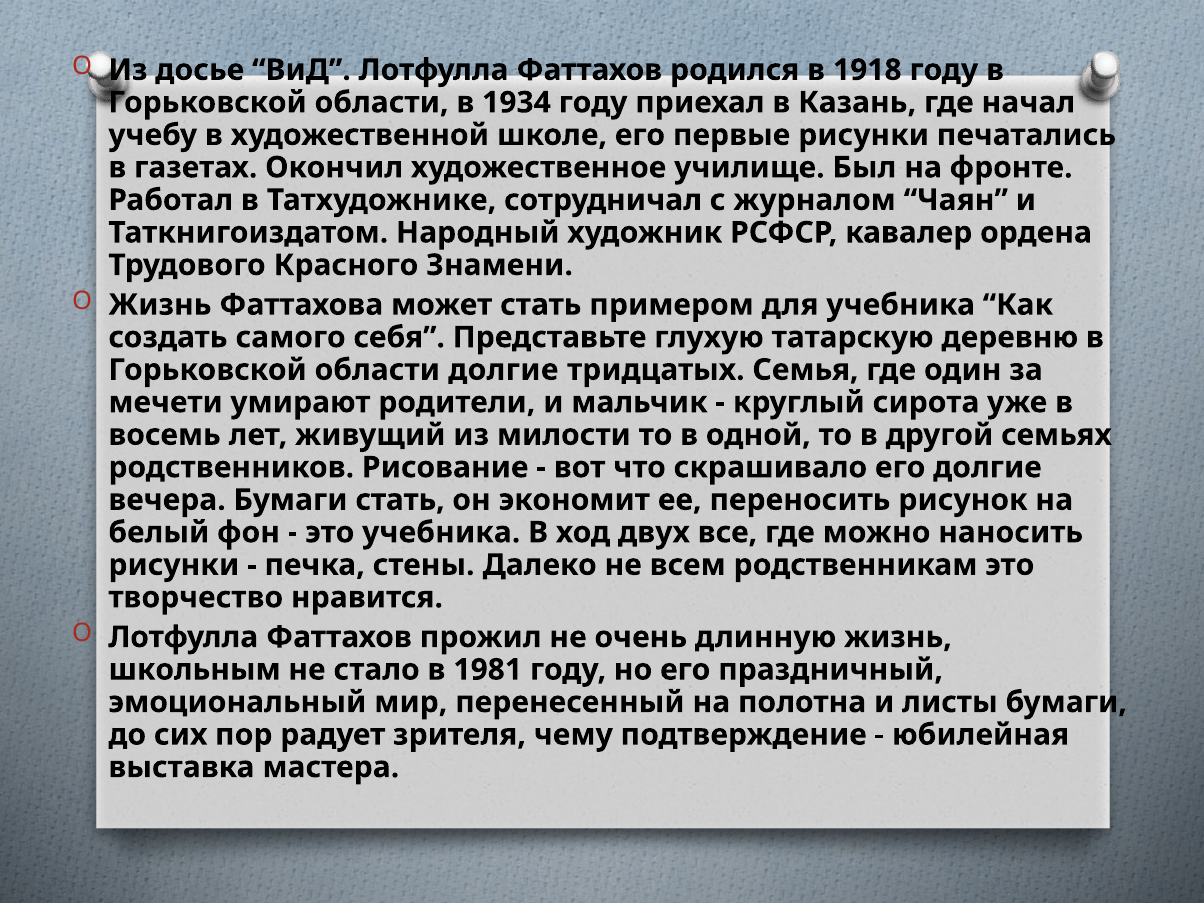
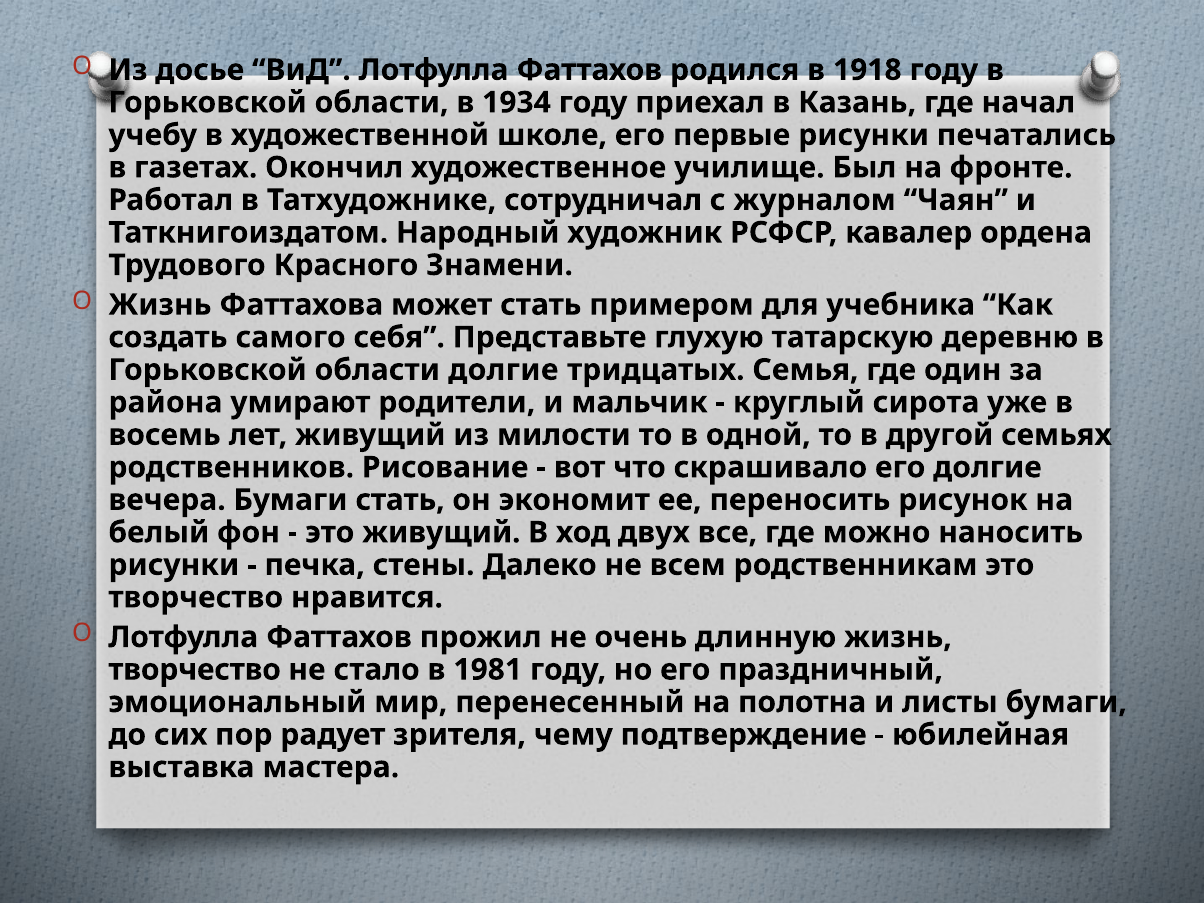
мечети: мечети -> района (165, 402)
это учебника: учебника -> живущий (441, 532)
школьным: школьным -> творчество (195, 670)
